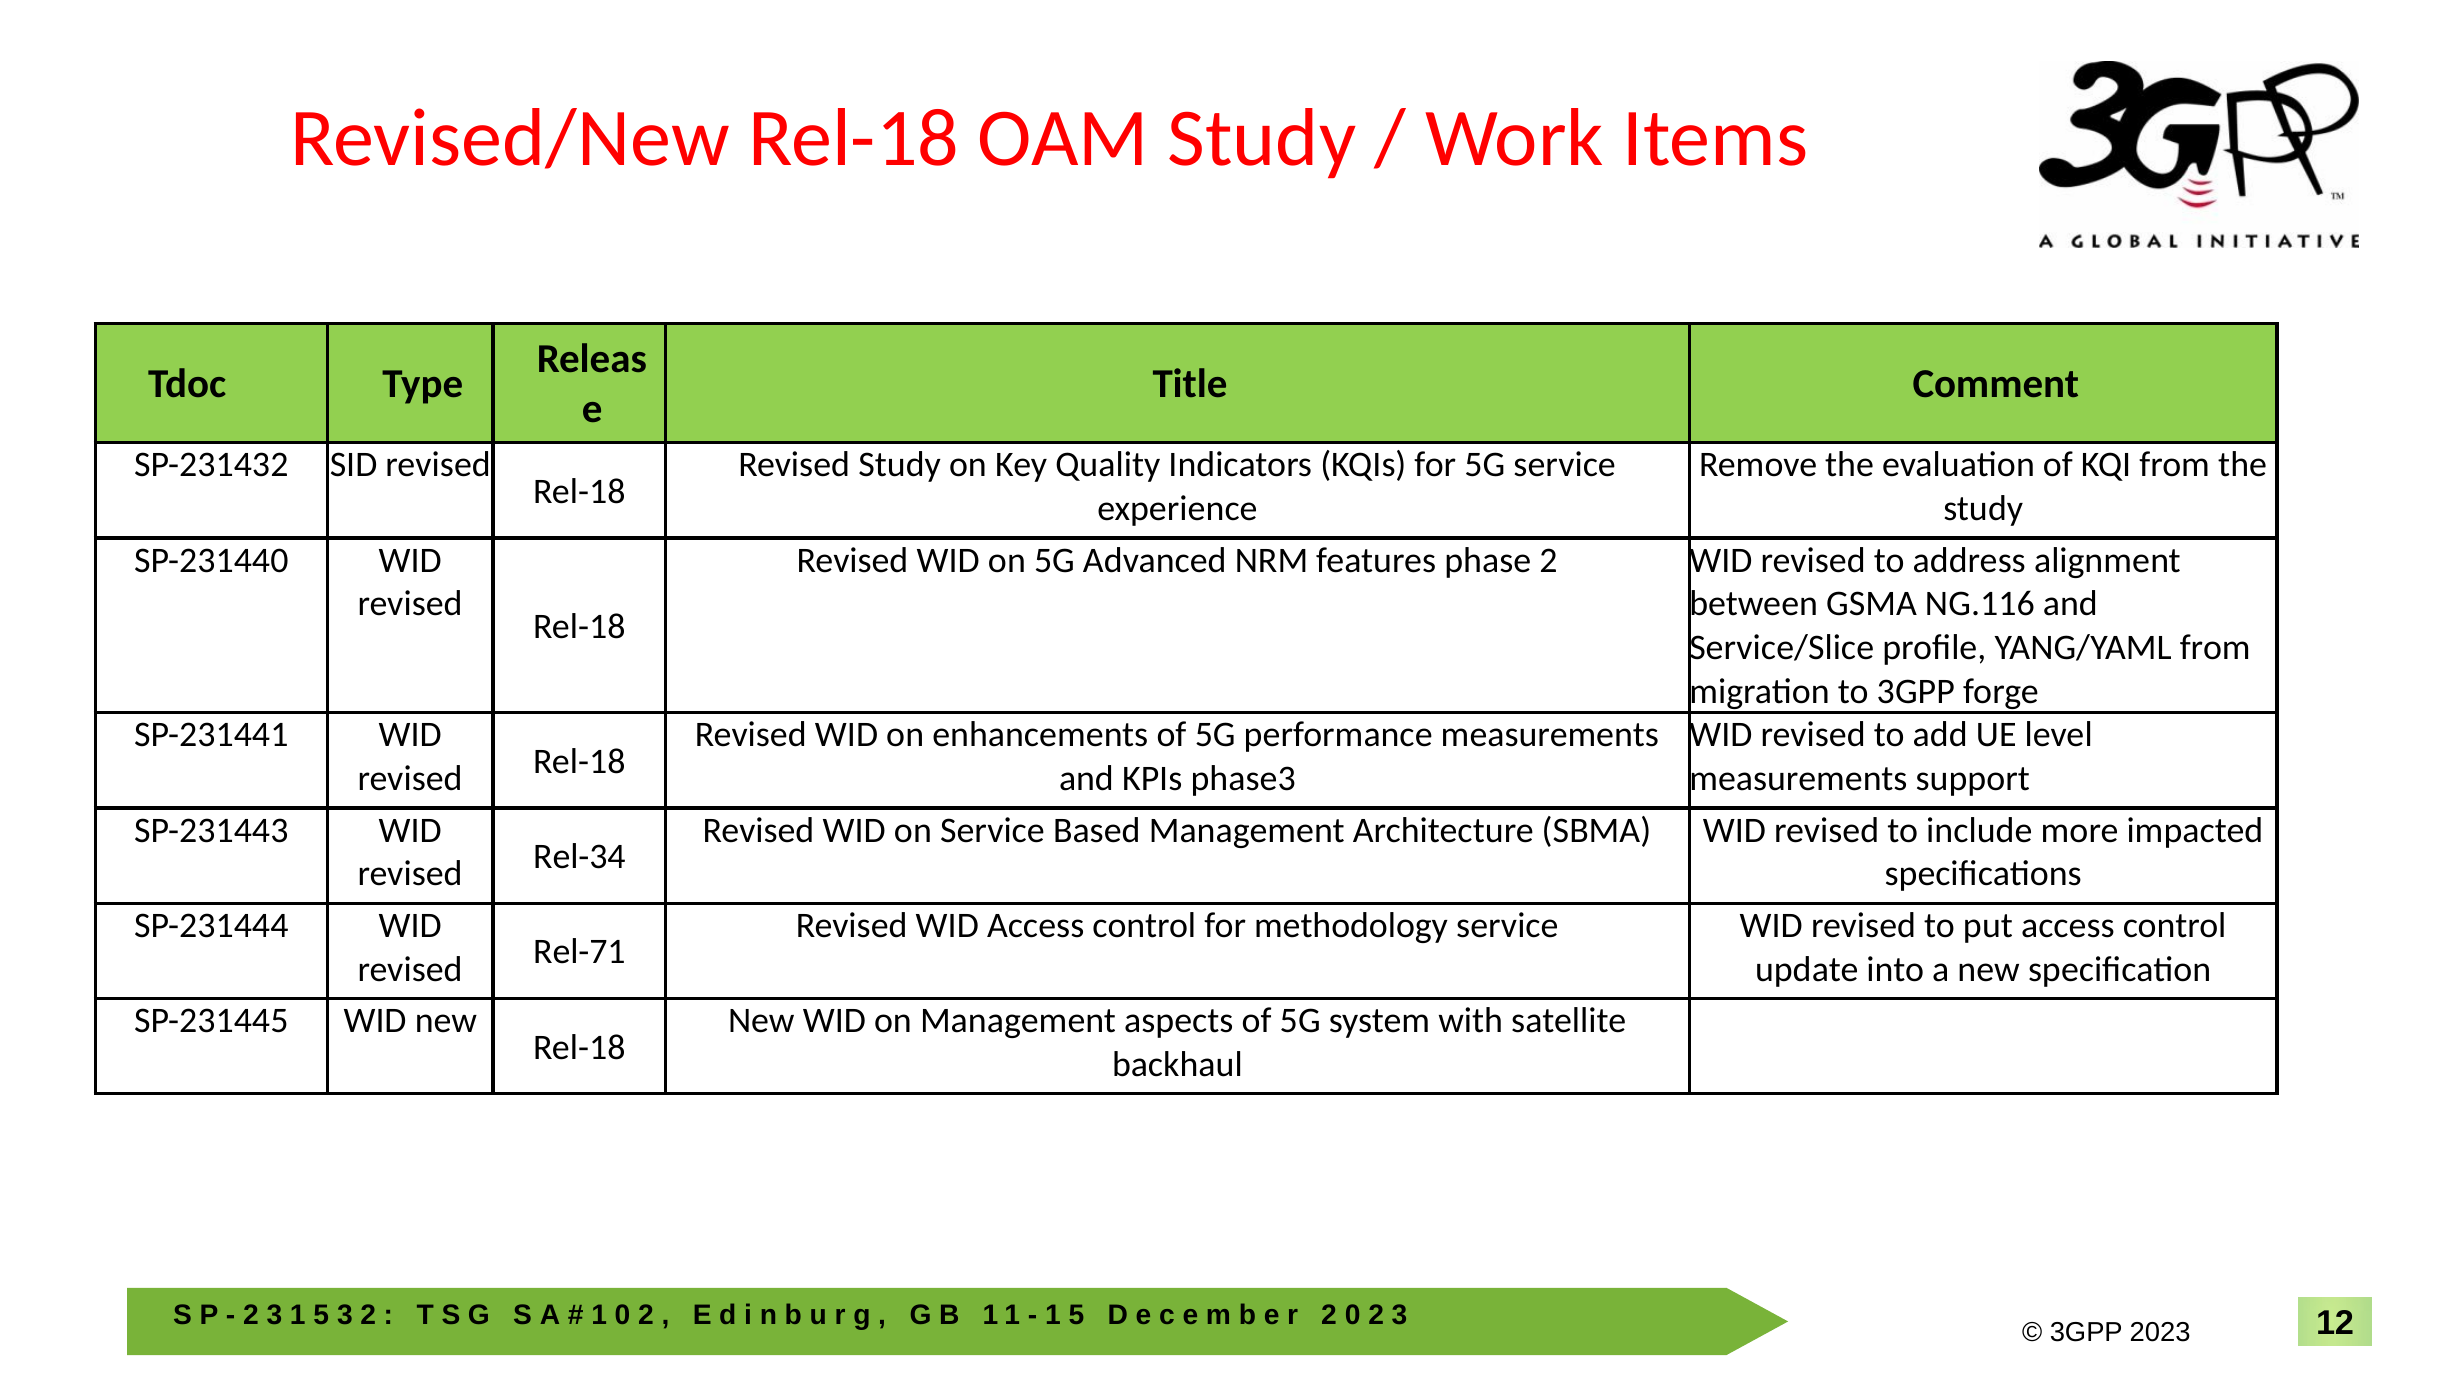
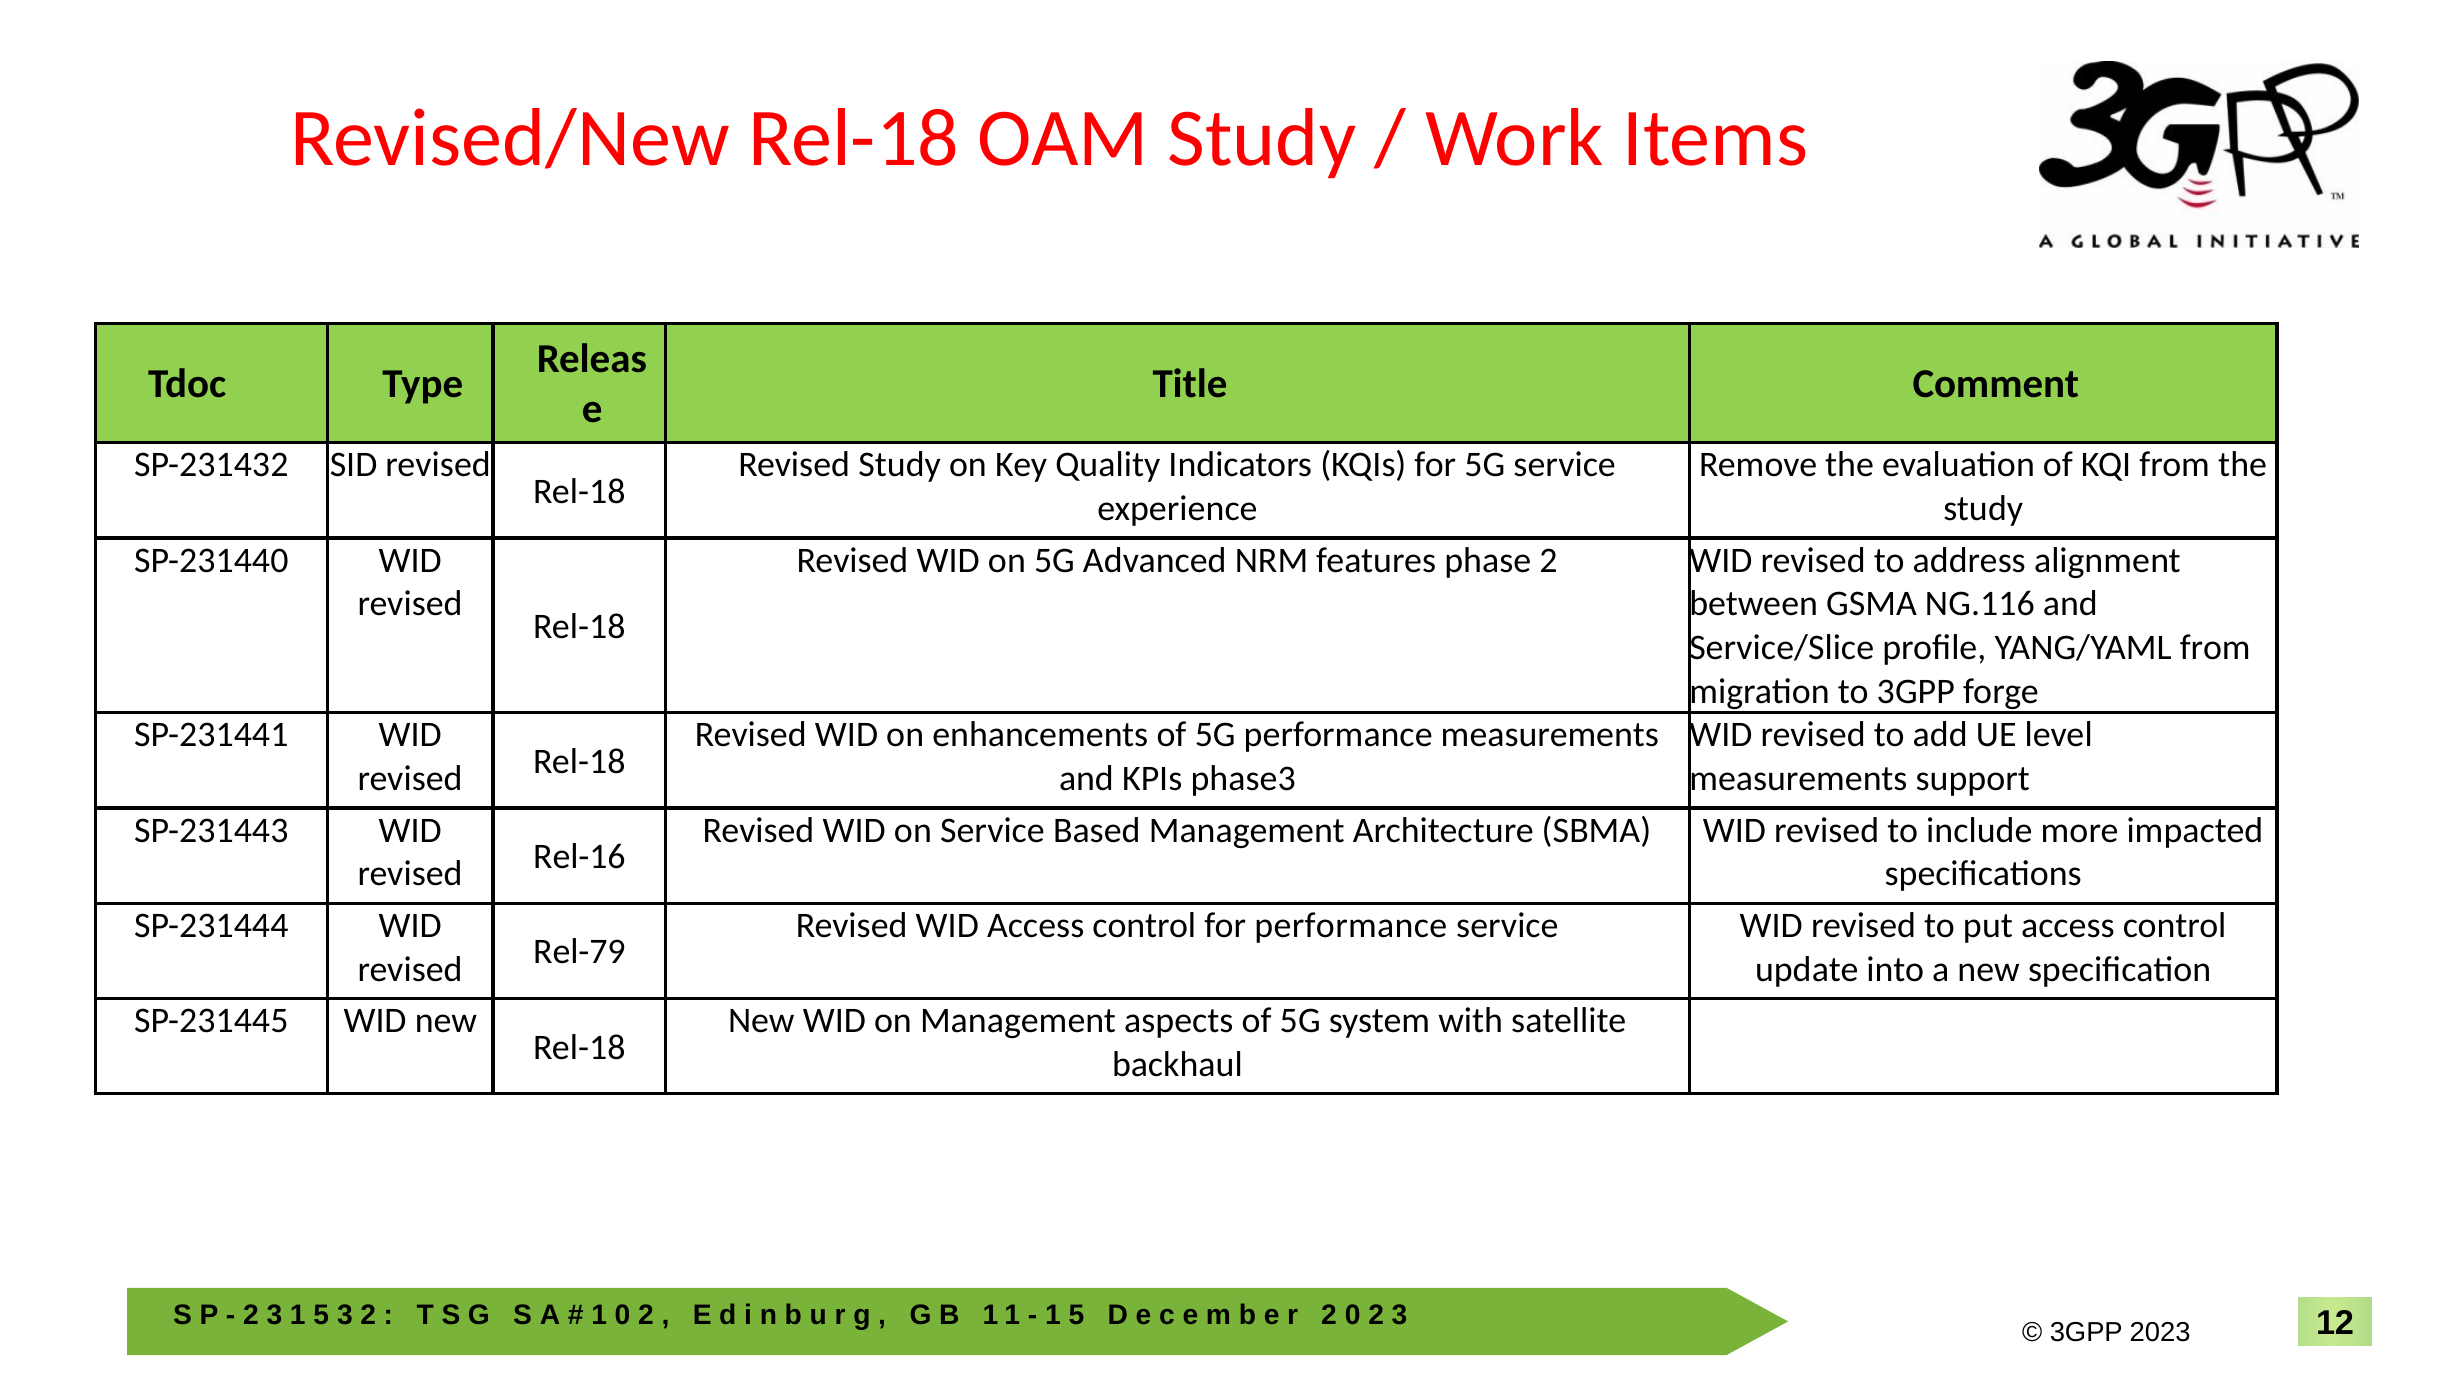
Rel-34: Rel-34 -> Rel-16 (579, 857)
for methodology: methodology -> performance (1351, 925)
Rel-71: Rel-71 -> Rel-79 (579, 952)
